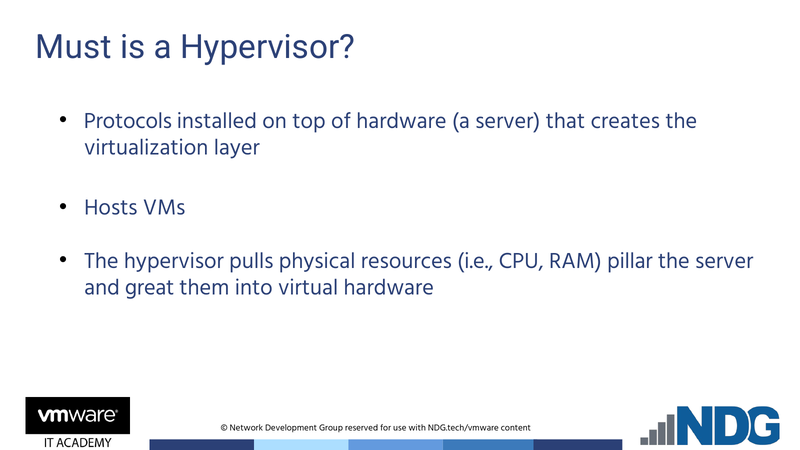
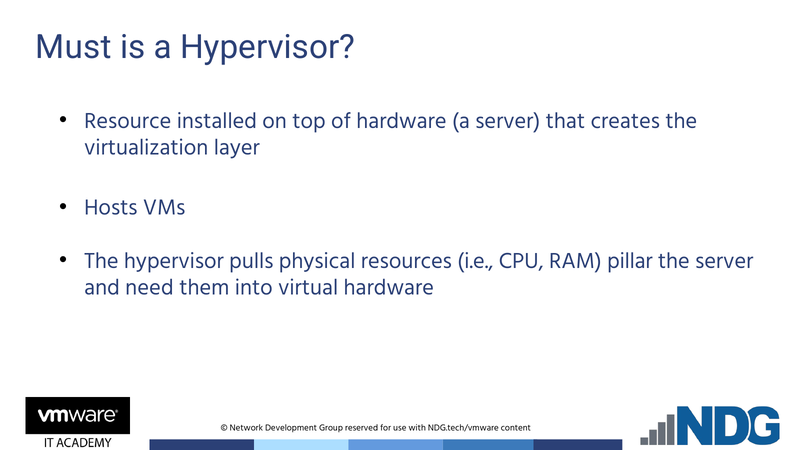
Protocols: Protocols -> Resource (128, 121)
great: great -> need (149, 288)
